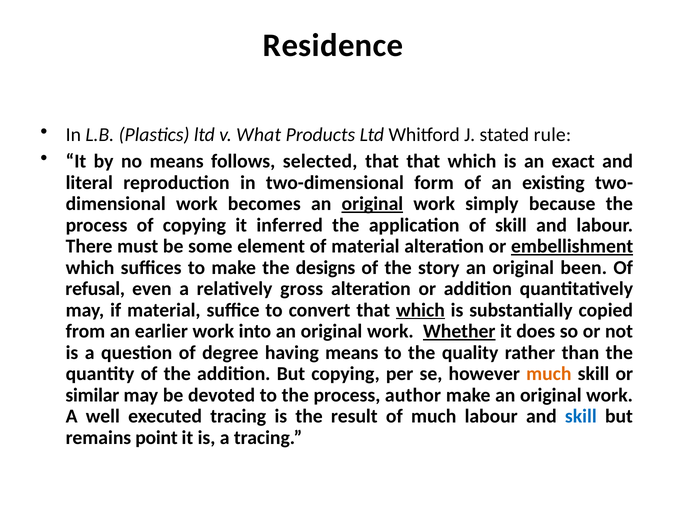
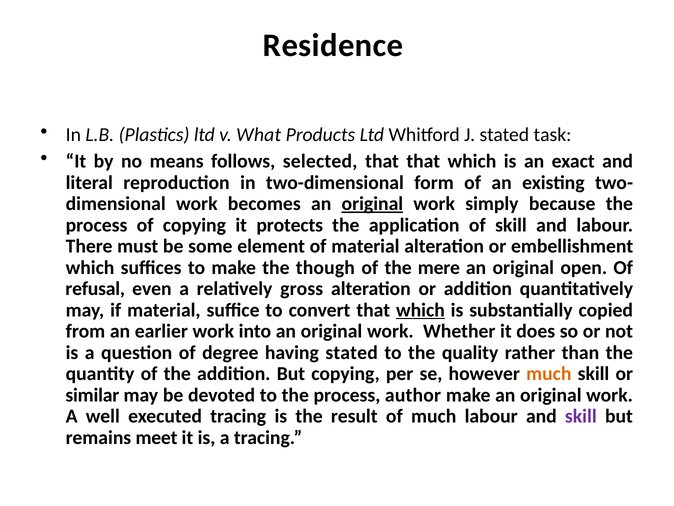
rule: rule -> task (553, 134)
inferred: inferred -> protects (290, 225)
embellishment underline: present -> none (572, 246)
designs: designs -> though (325, 267)
story: story -> mere (439, 267)
been: been -> open (584, 267)
Whether underline: present -> none (459, 331)
having means: means -> stated (352, 352)
skill colour: blue -> purple (581, 416)
point: point -> meet (157, 437)
